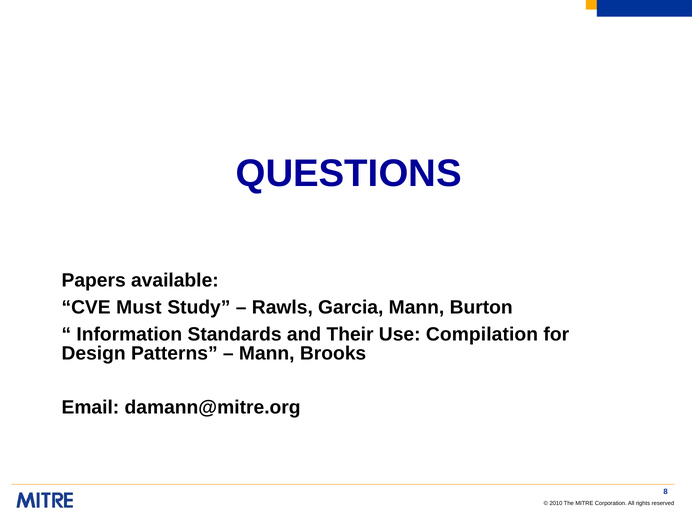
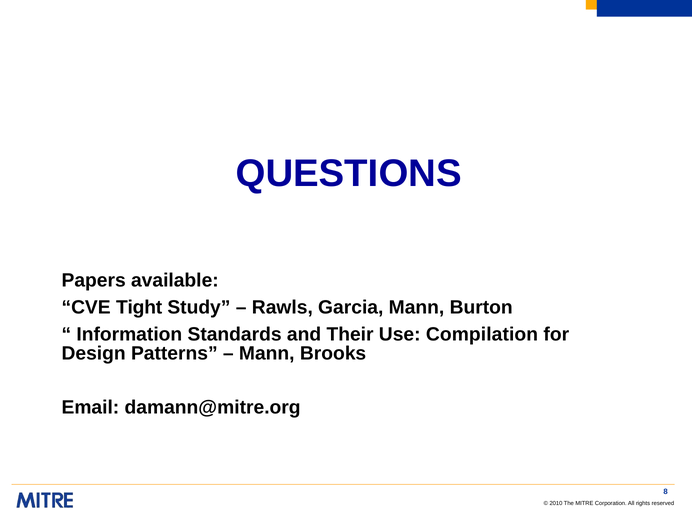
Must: Must -> Tight (139, 307)
